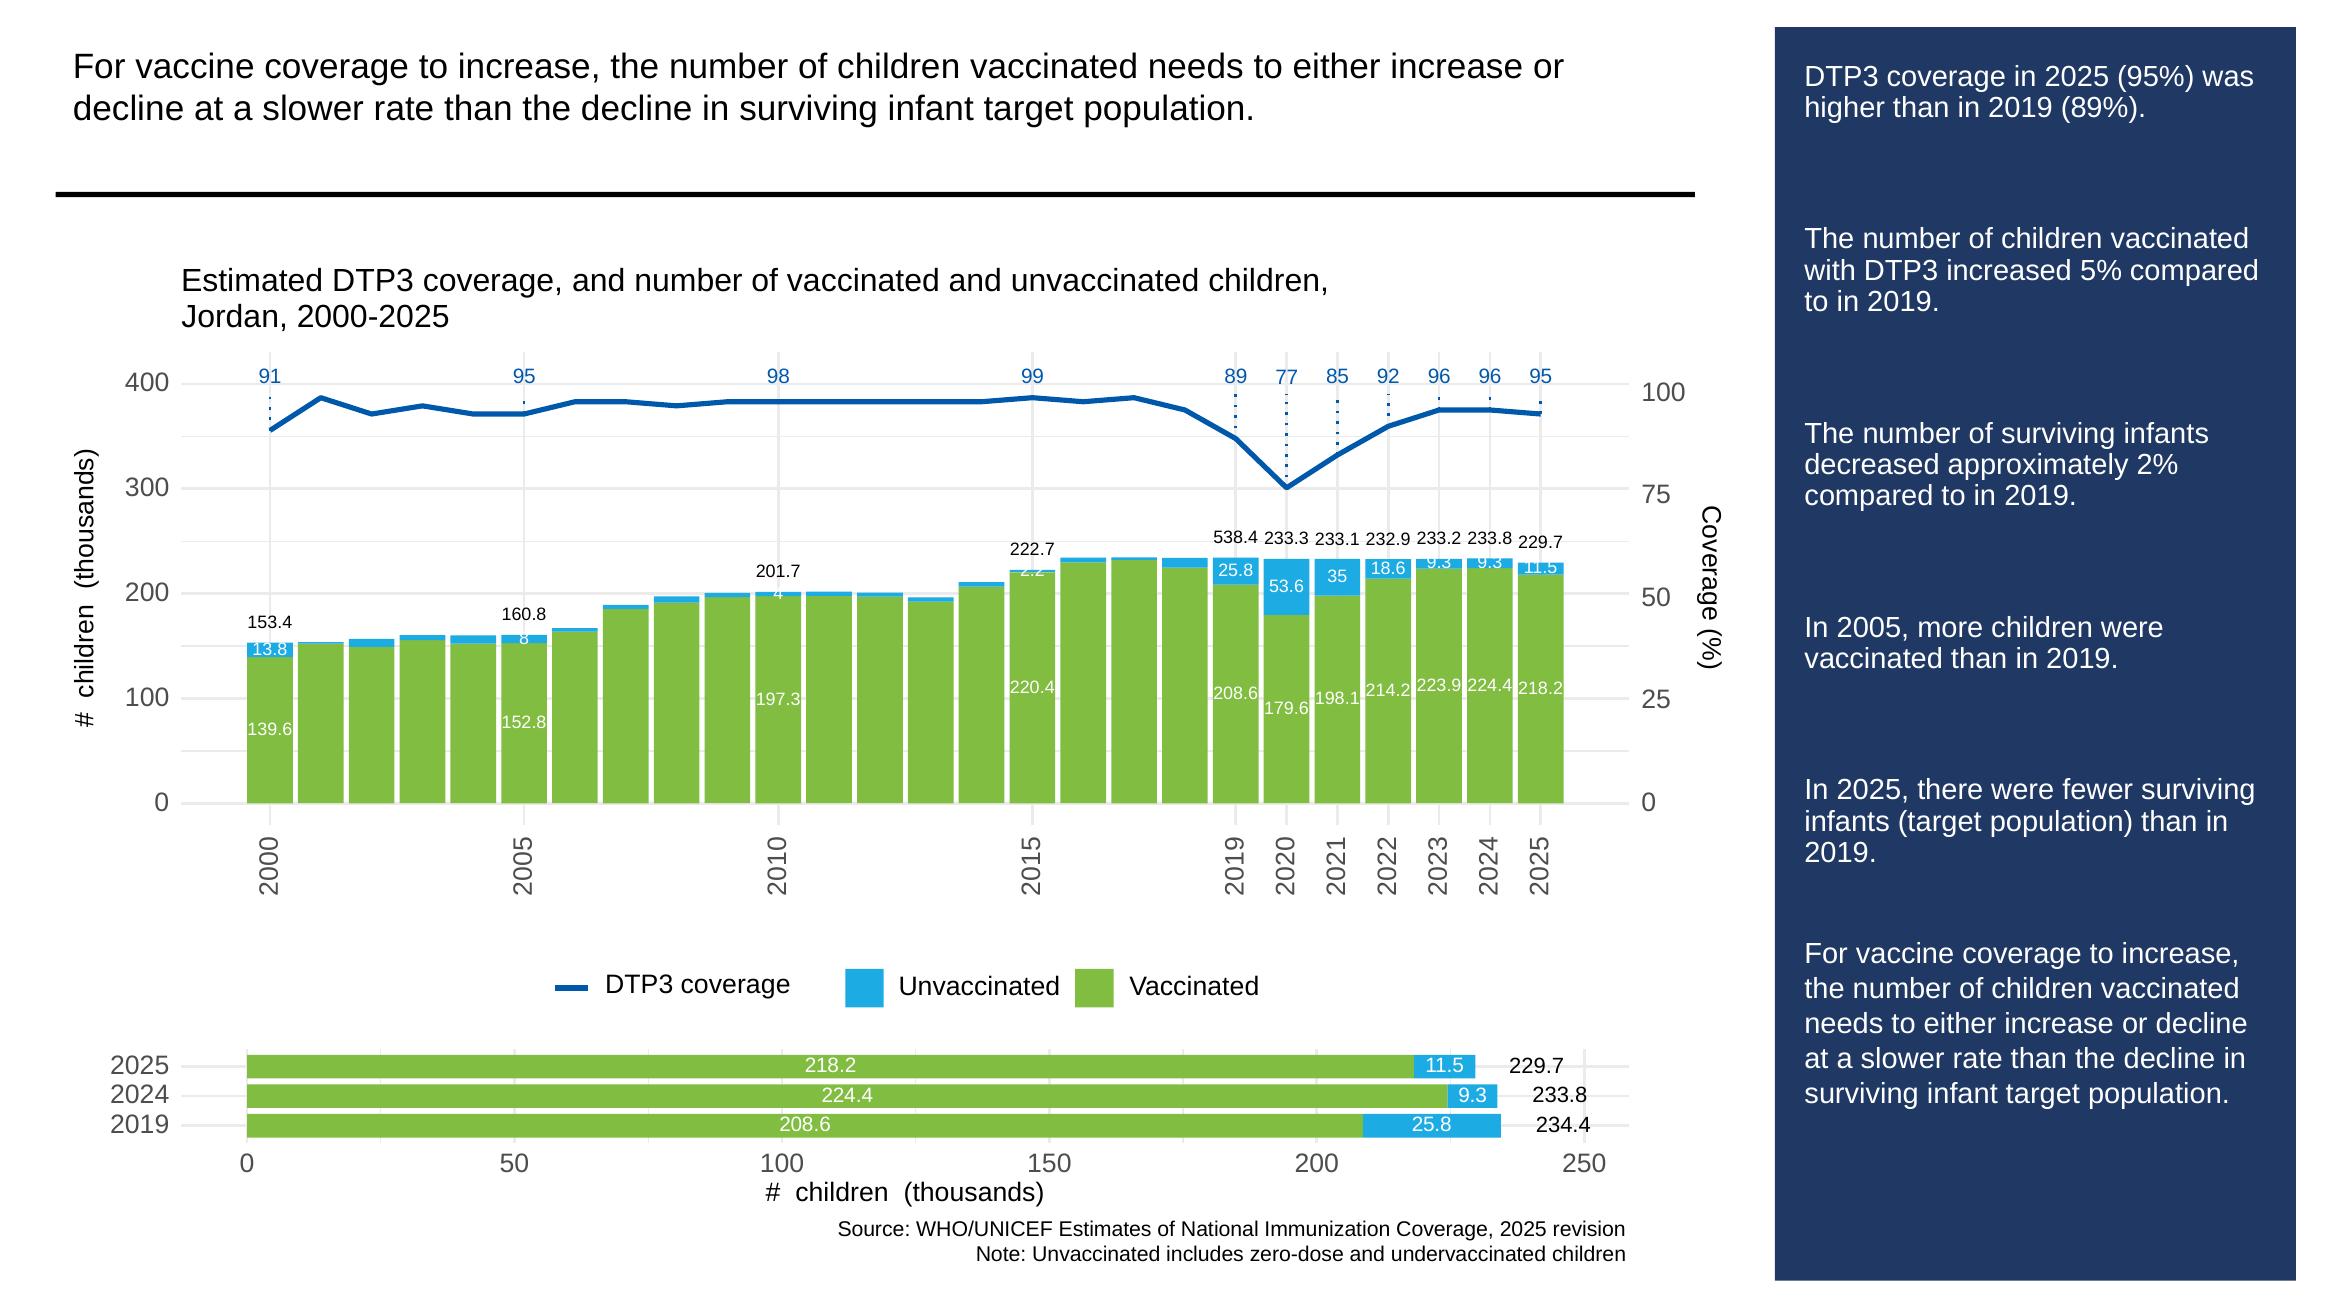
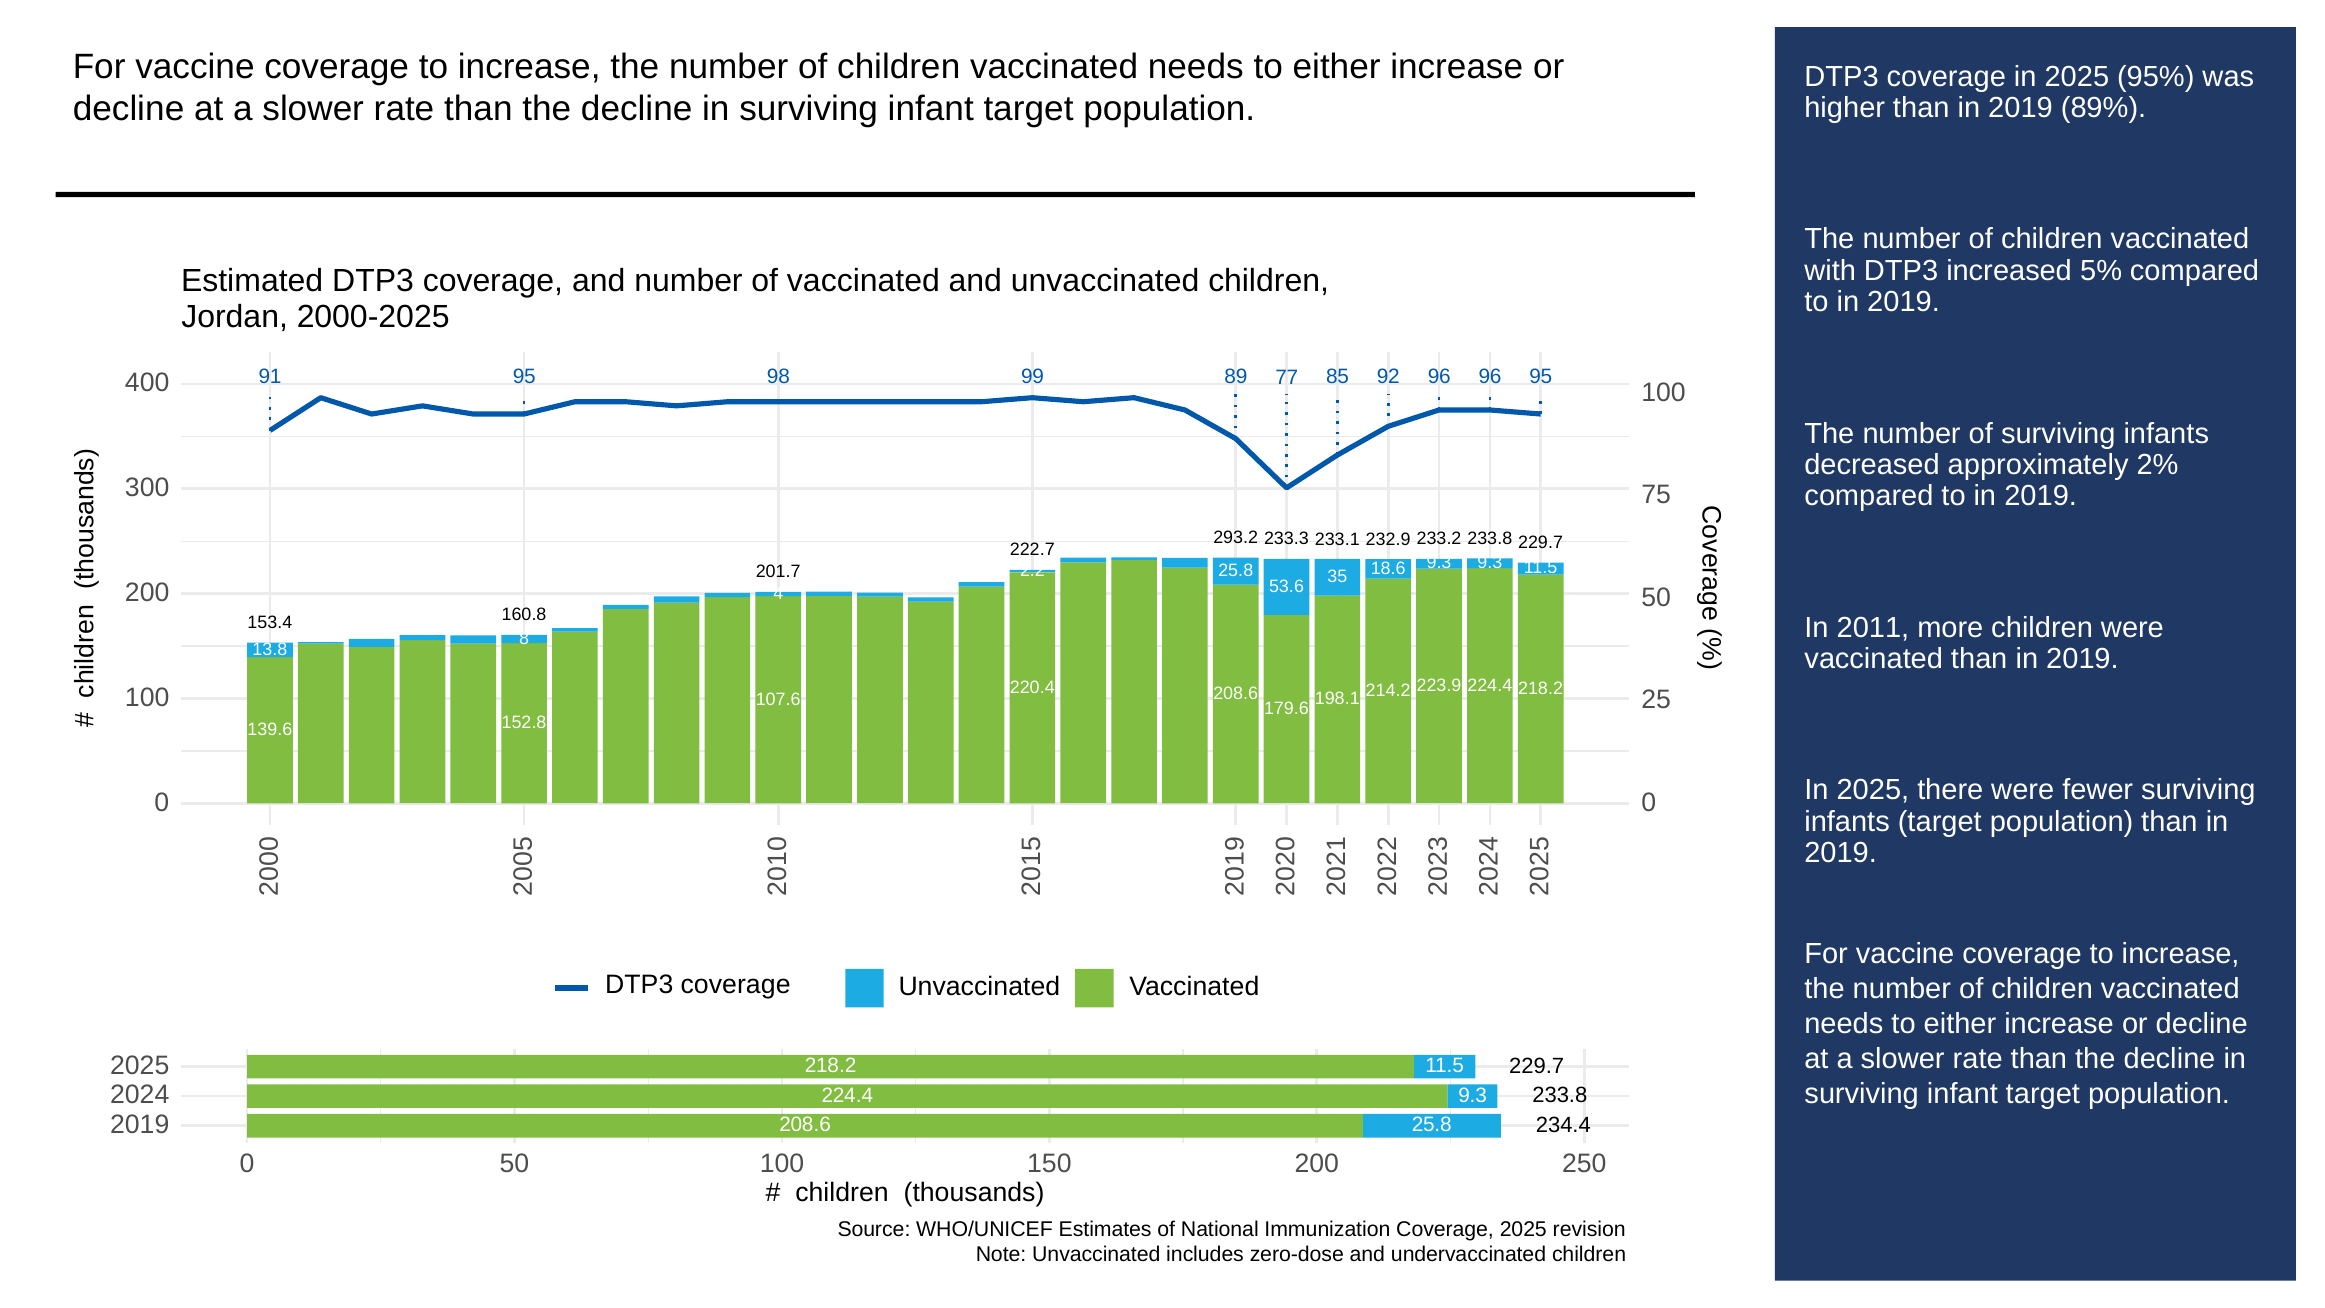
538.4: 538.4 -> 293.2 (1236, 538)
2005: 2005 -> 2011 (1873, 627)
197.3: 197.3 -> 107.6 (778, 699)
